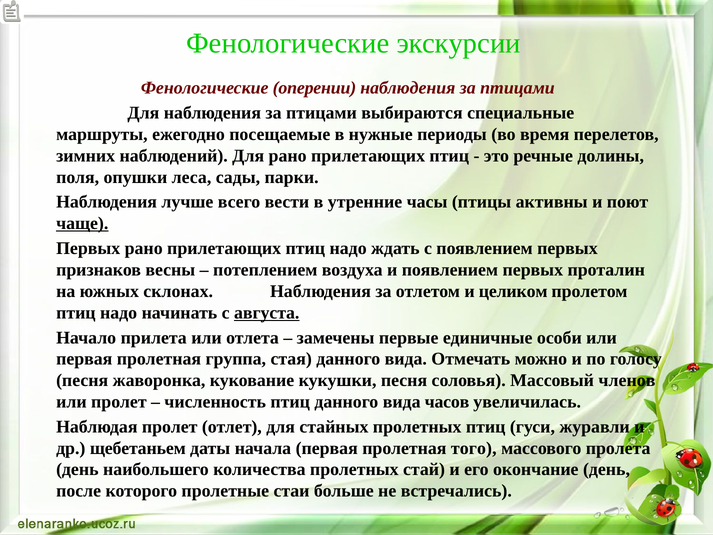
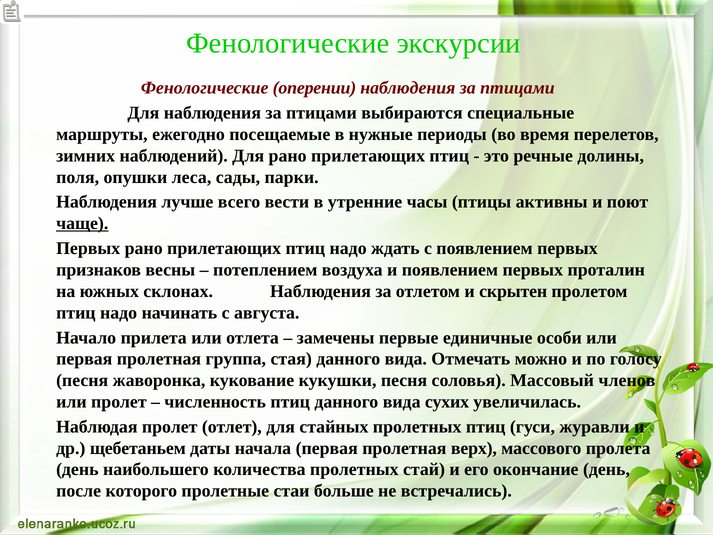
целиком: целиком -> скрытен (513, 291)
августа underline: present -> none (267, 313)
часов: часов -> сухих (447, 402)
того: того -> верх (474, 448)
